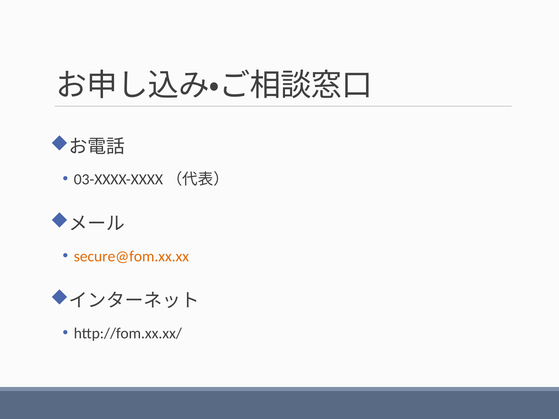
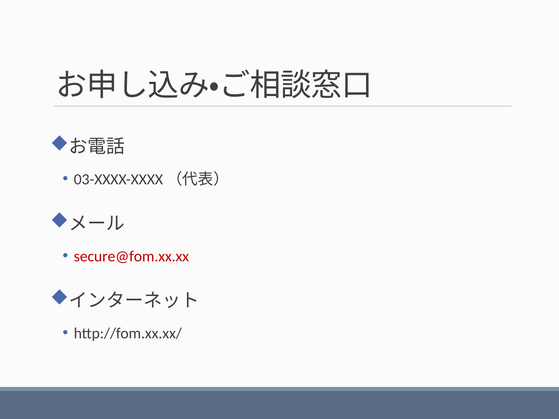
secure@fom.xx.xx colour: orange -> red (131, 256)
